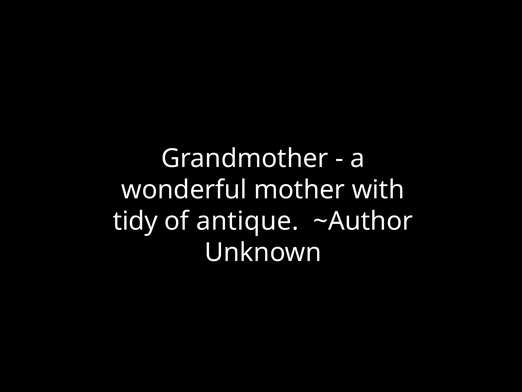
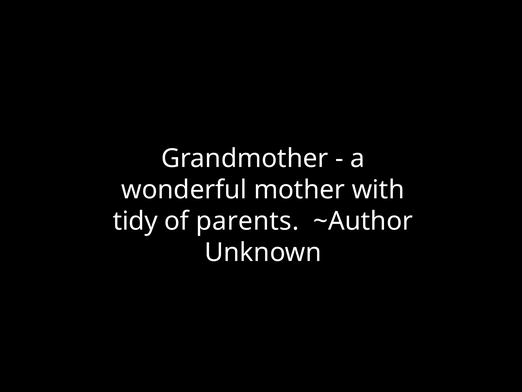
antique: antique -> parents (248, 221)
